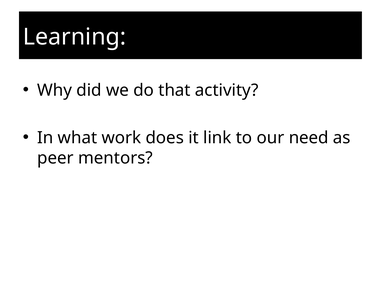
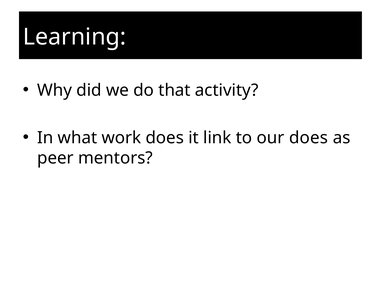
our need: need -> does (308, 138)
